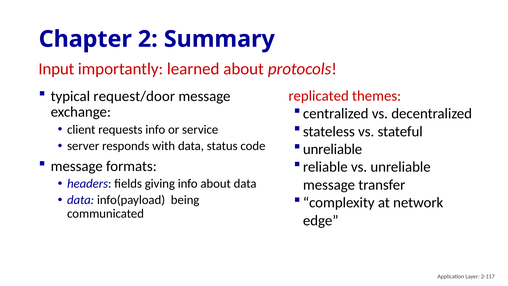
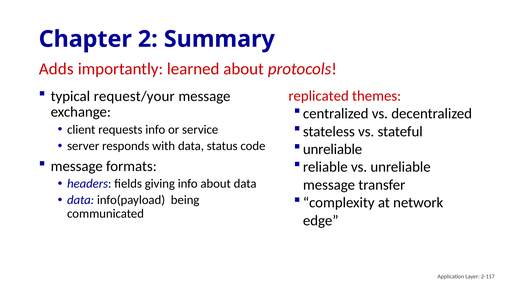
Input: Input -> Adds (56, 69)
request/door: request/door -> request/your (134, 96)
